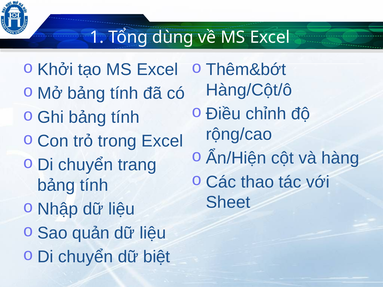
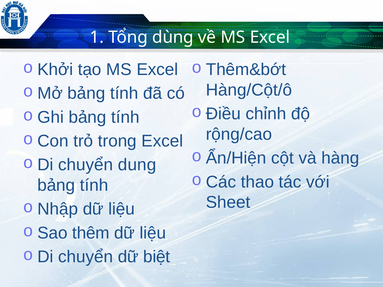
trang: trang -> dung (137, 165)
quản: quản -> thêm (91, 233)
